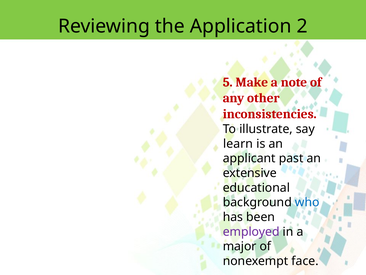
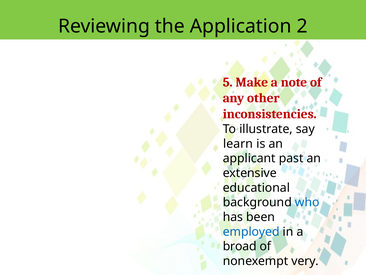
employed colour: purple -> blue (251, 231)
major: major -> broad (240, 246)
face: face -> very (305, 261)
